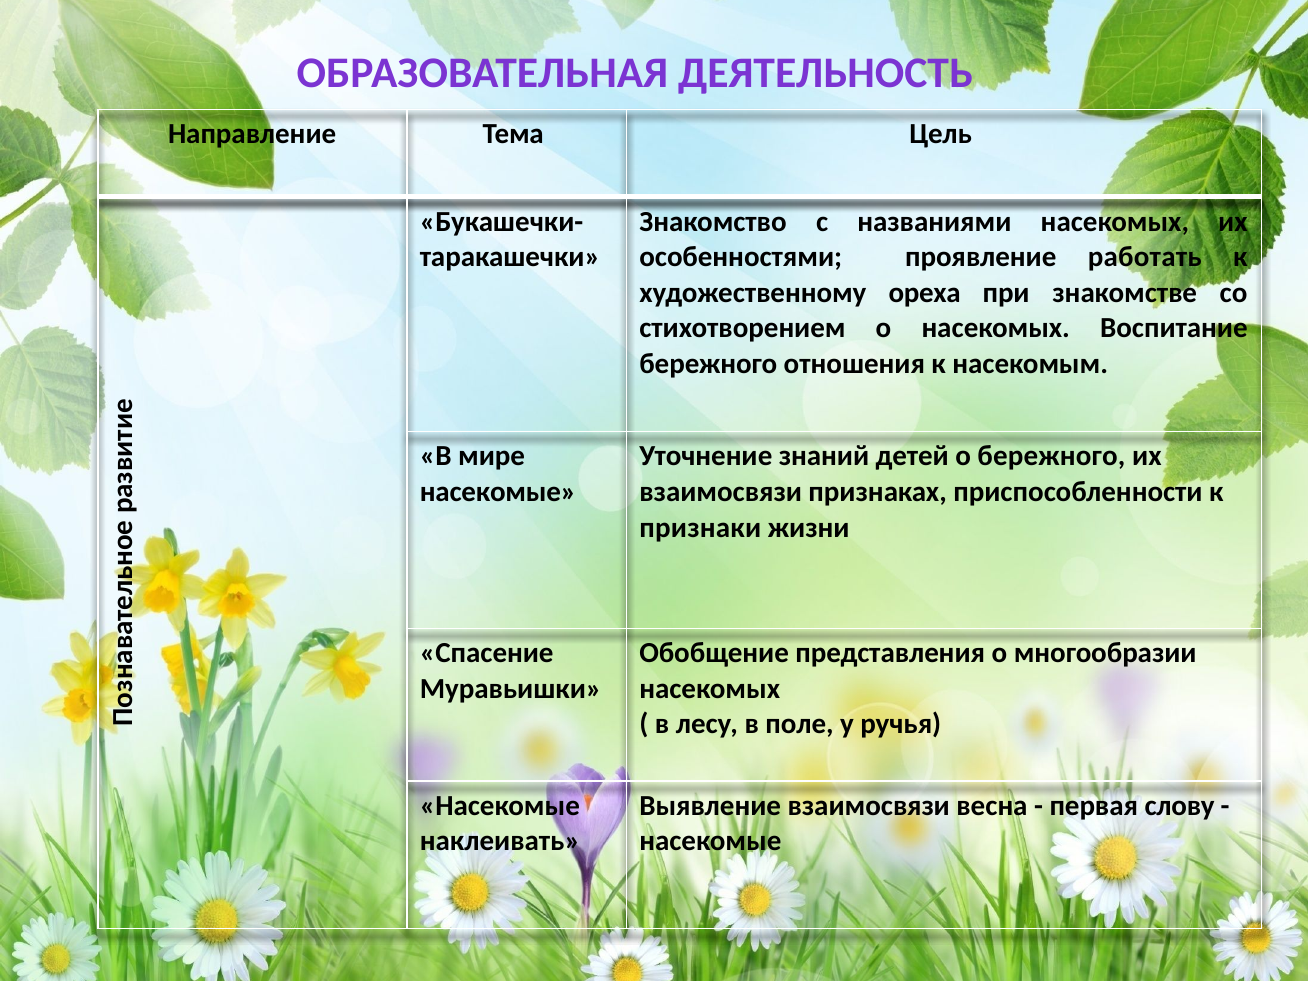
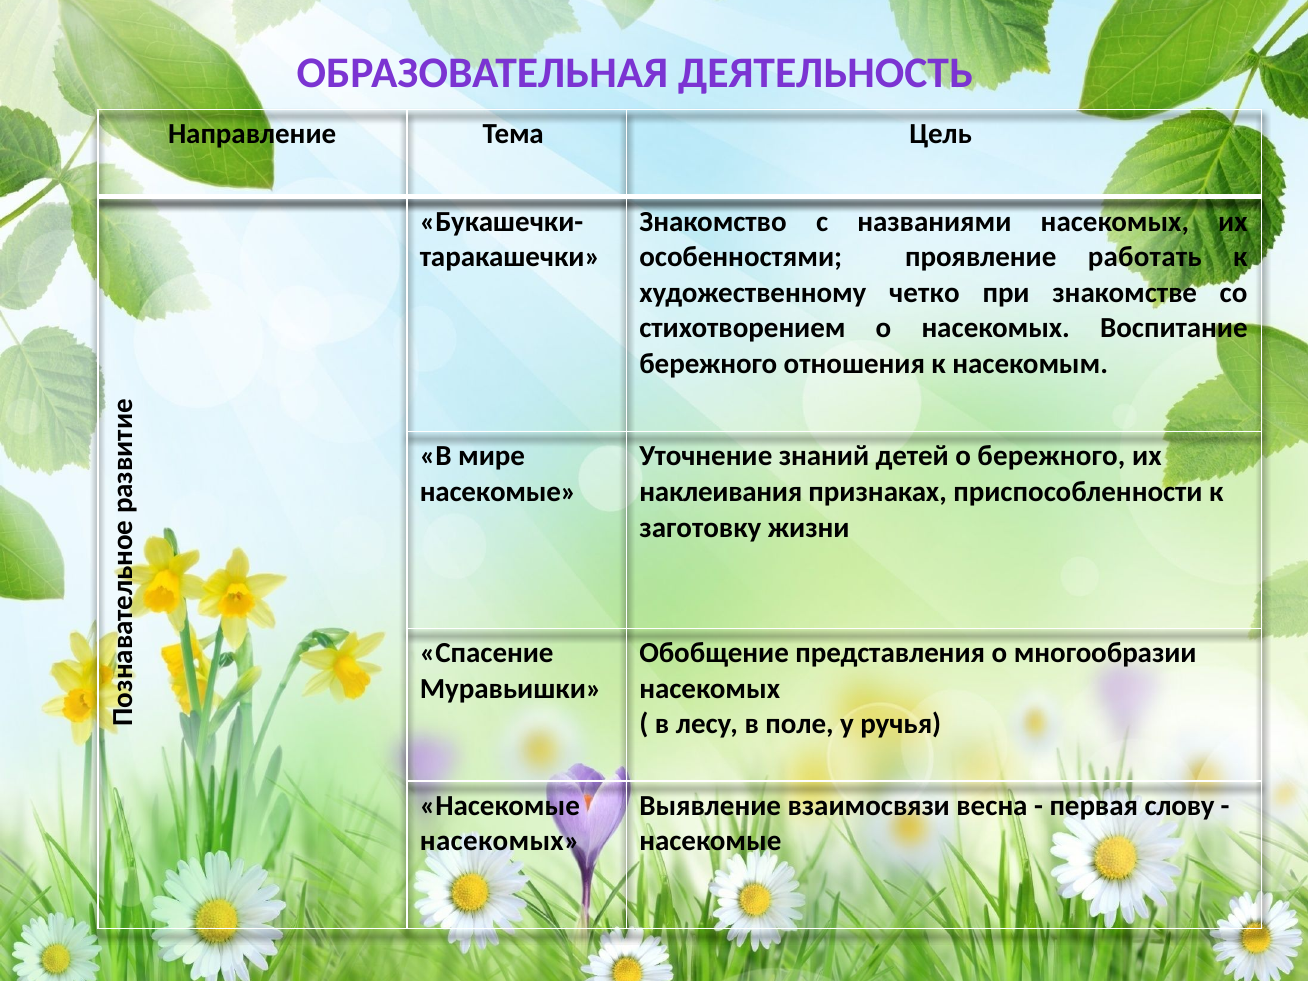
ореха: ореха -> четко (924, 293)
взаимосвязи: взаимосвязи -> наклеивания (721, 492)
признаки: признаки -> заготовку (700, 527)
наклеивать: наклеивать -> насекомых (500, 841)
